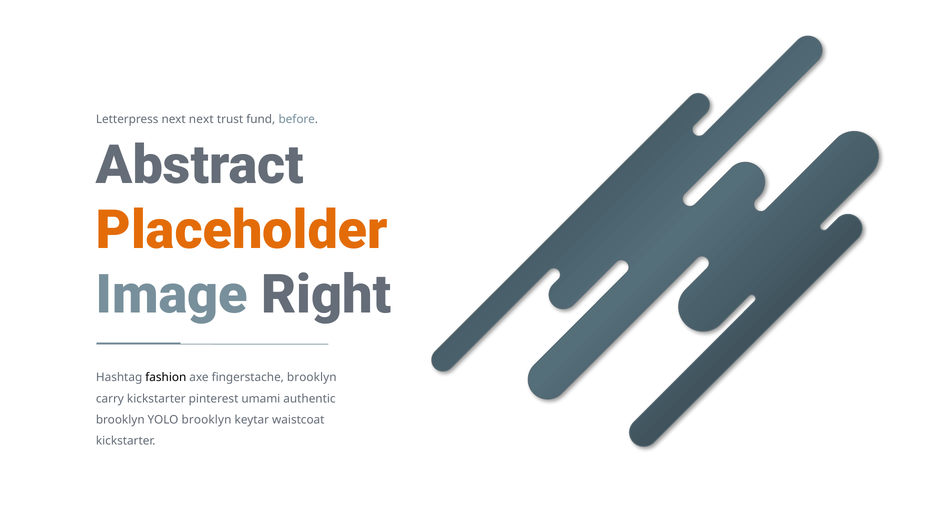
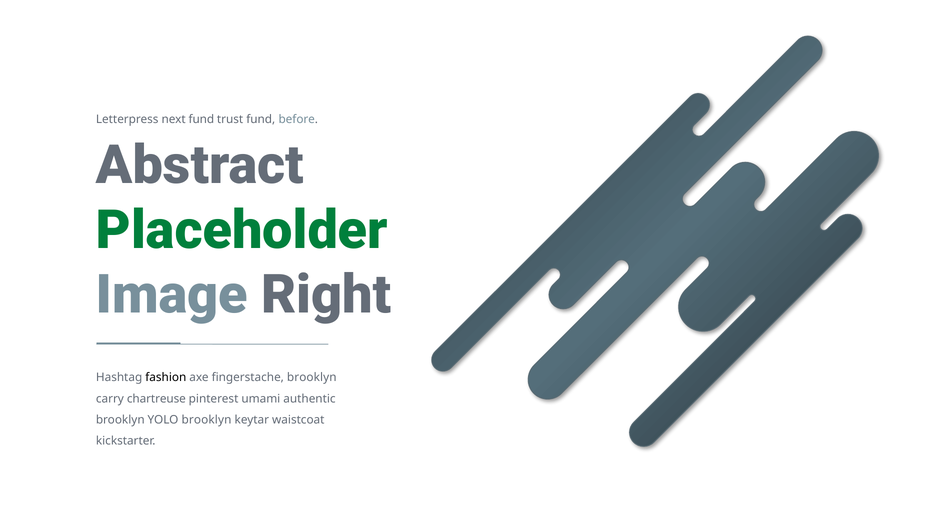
next next: next -> fund (201, 120)
Placeholder colour: orange -> green (242, 230)
carry kickstarter: kickstarter -> chartreuse (156, 399)
